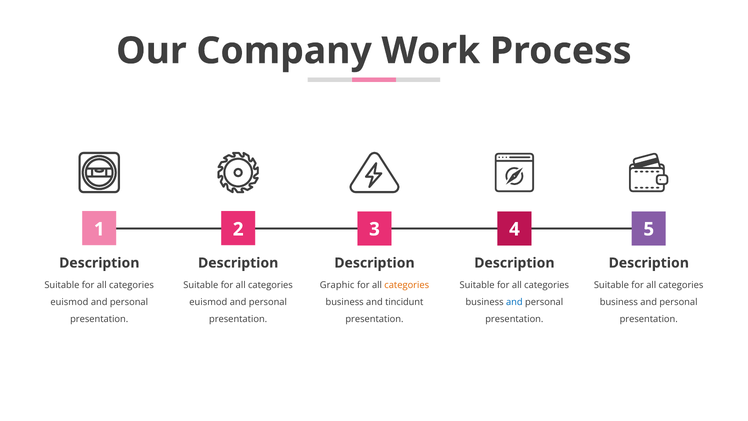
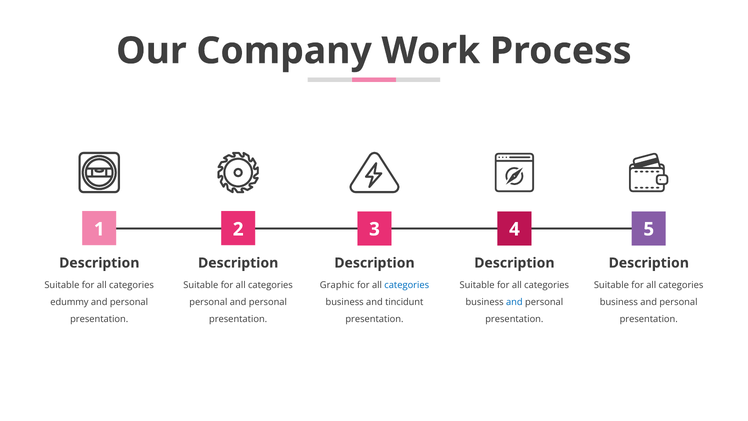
categories colour: orange -> blue (407, 285)
euismod: euismod -> edummy (69, 302)
euismod: euismod -> personal (208, 302)
